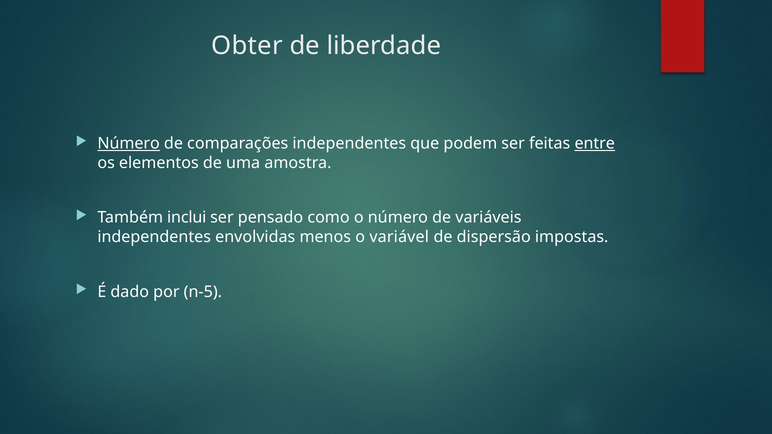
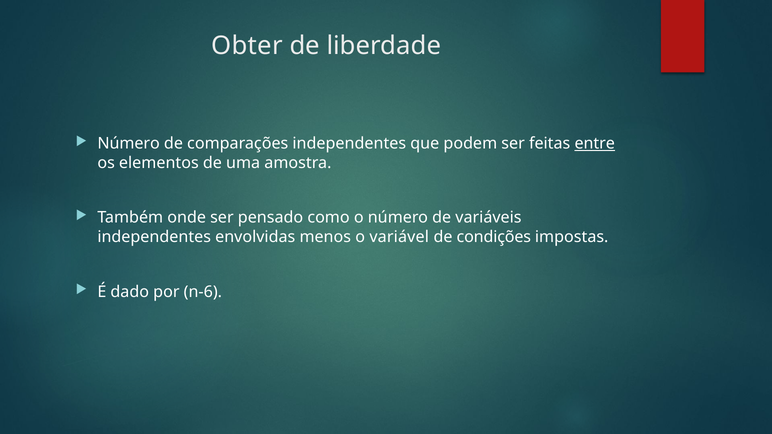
Número underline: present -> none (129, 144)
inclui: inclui -> onde (187, 218)
dispersão: dispersão -> condições (494, 237)
n-5: n-5 -> n-6 (203, 292)
